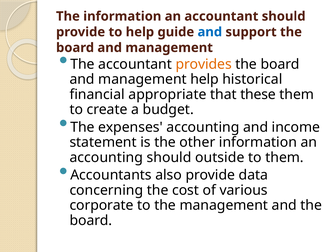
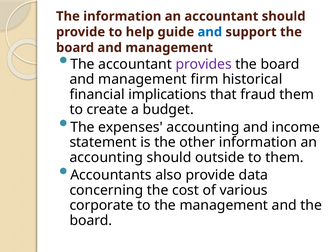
provides colour: orange -> purple (204, 64)
management help: help -> firm (204, 79)
appropriate: appropriate -> implications (168, 94)
these: these -> fraud (258, 94)
